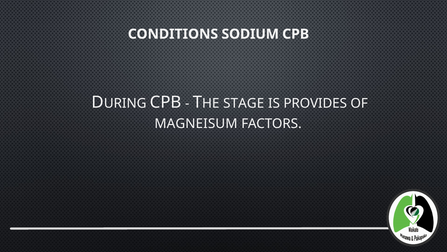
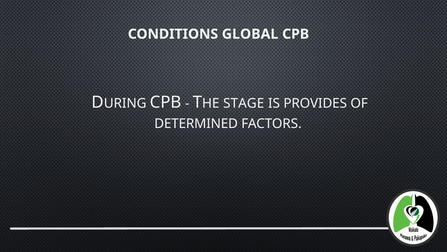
SODIUM: SODIUM -> GLOBAL (250, 34)
MAGNEISUM: MAGNEISUM -> DETERMINED (196, 123)
